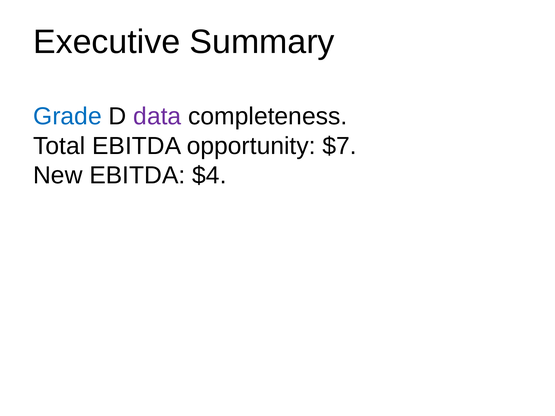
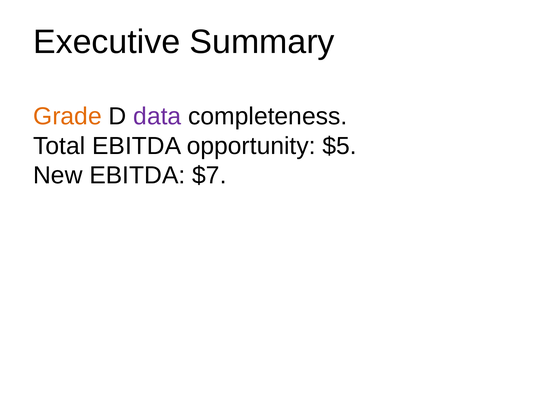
Grade colour: blue -> orange (67, 116)
$7: $7 -> $5 (340, 146)
$4: $4 -> $7 (209, 176)
